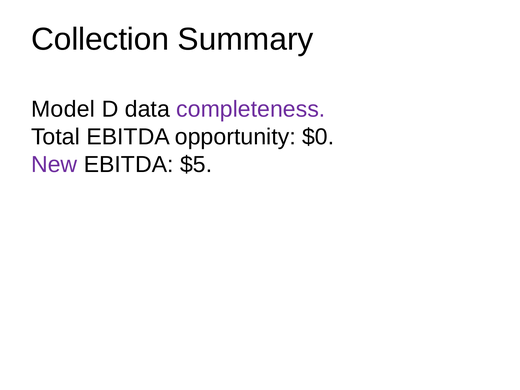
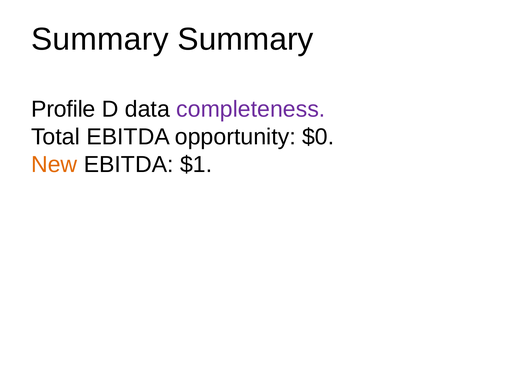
Collection: Collection -> Summary (100, 39)
Model: Model -> Profile (63, 109)
New colour: purple -> orange (54, 165)
$5: $5 -> $1 (196, 165)
